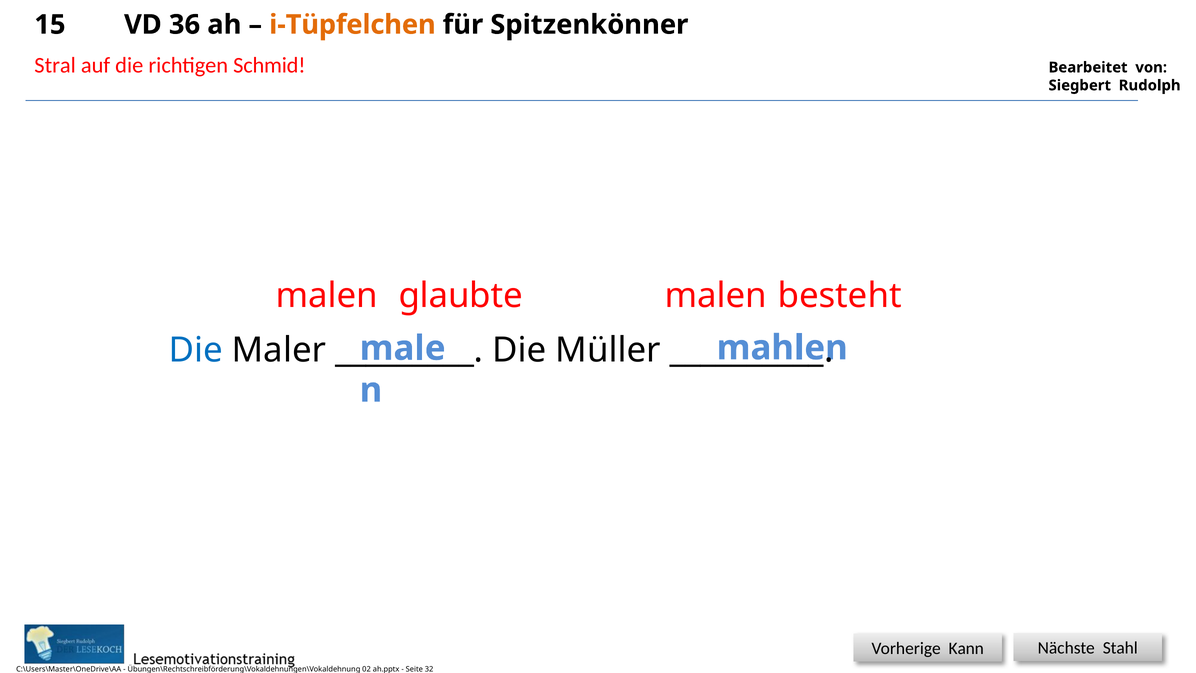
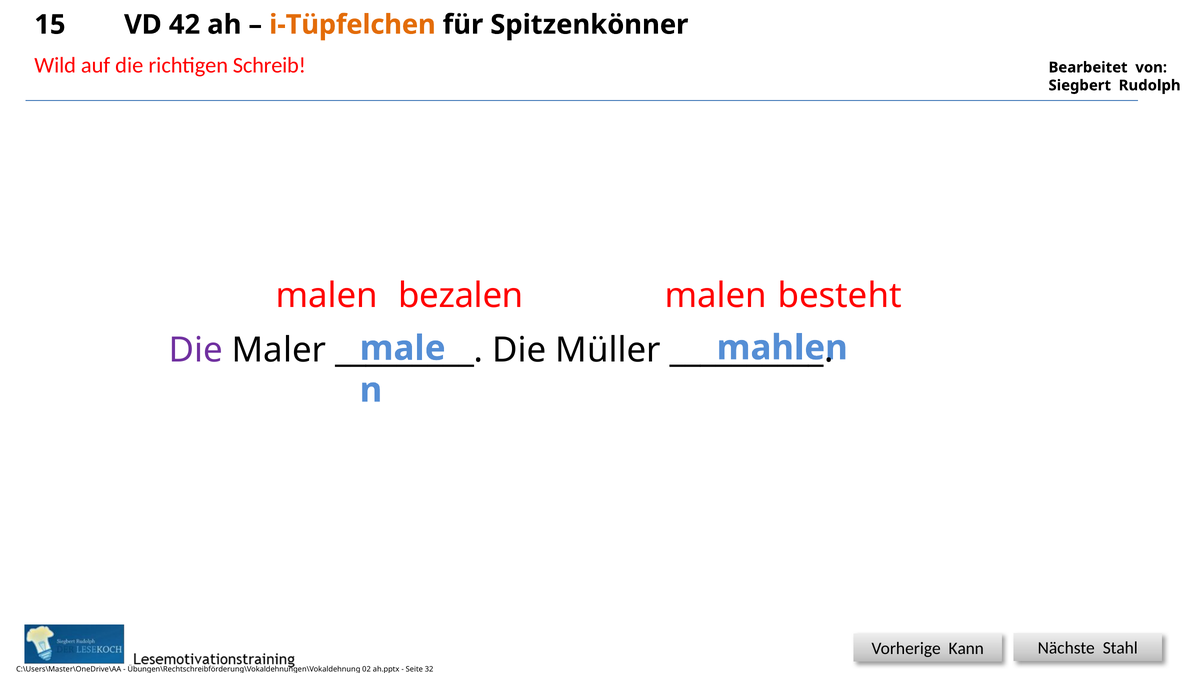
36: 36 -> 42 (185, 25)
Stral: Stral -> Wild (55, 65)
Schmid: Schmid -> Schreib (269, 65)
glaubte: glaubte -> bezalen (461, 296)
Die colour: blue -> purple (196, 350)
